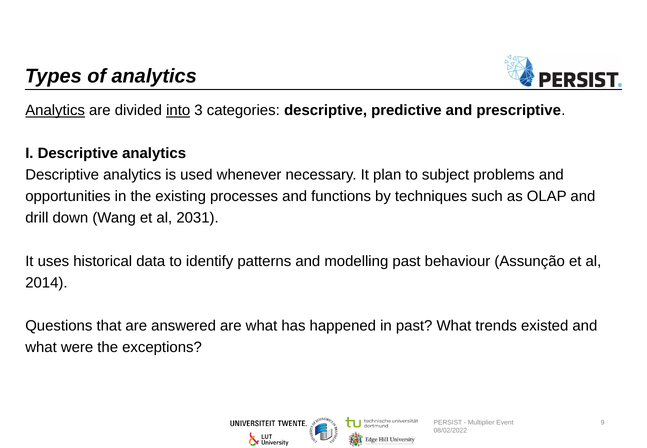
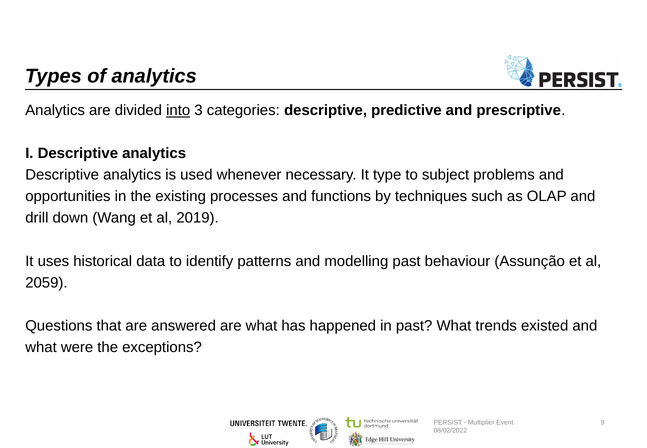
Analytics underline: present -> none (55, 110)
plan: plan -> type (387, 175)
2031: 2031 -> 2019 (198, 218)
2014: 2014 -> 2059 (46, 283)
